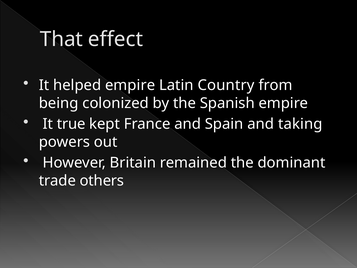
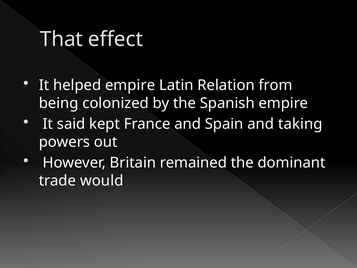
Country: Country -> Relation (226, 85)
true: true -> said (71, 124)
others: others -> would (102, 180)
